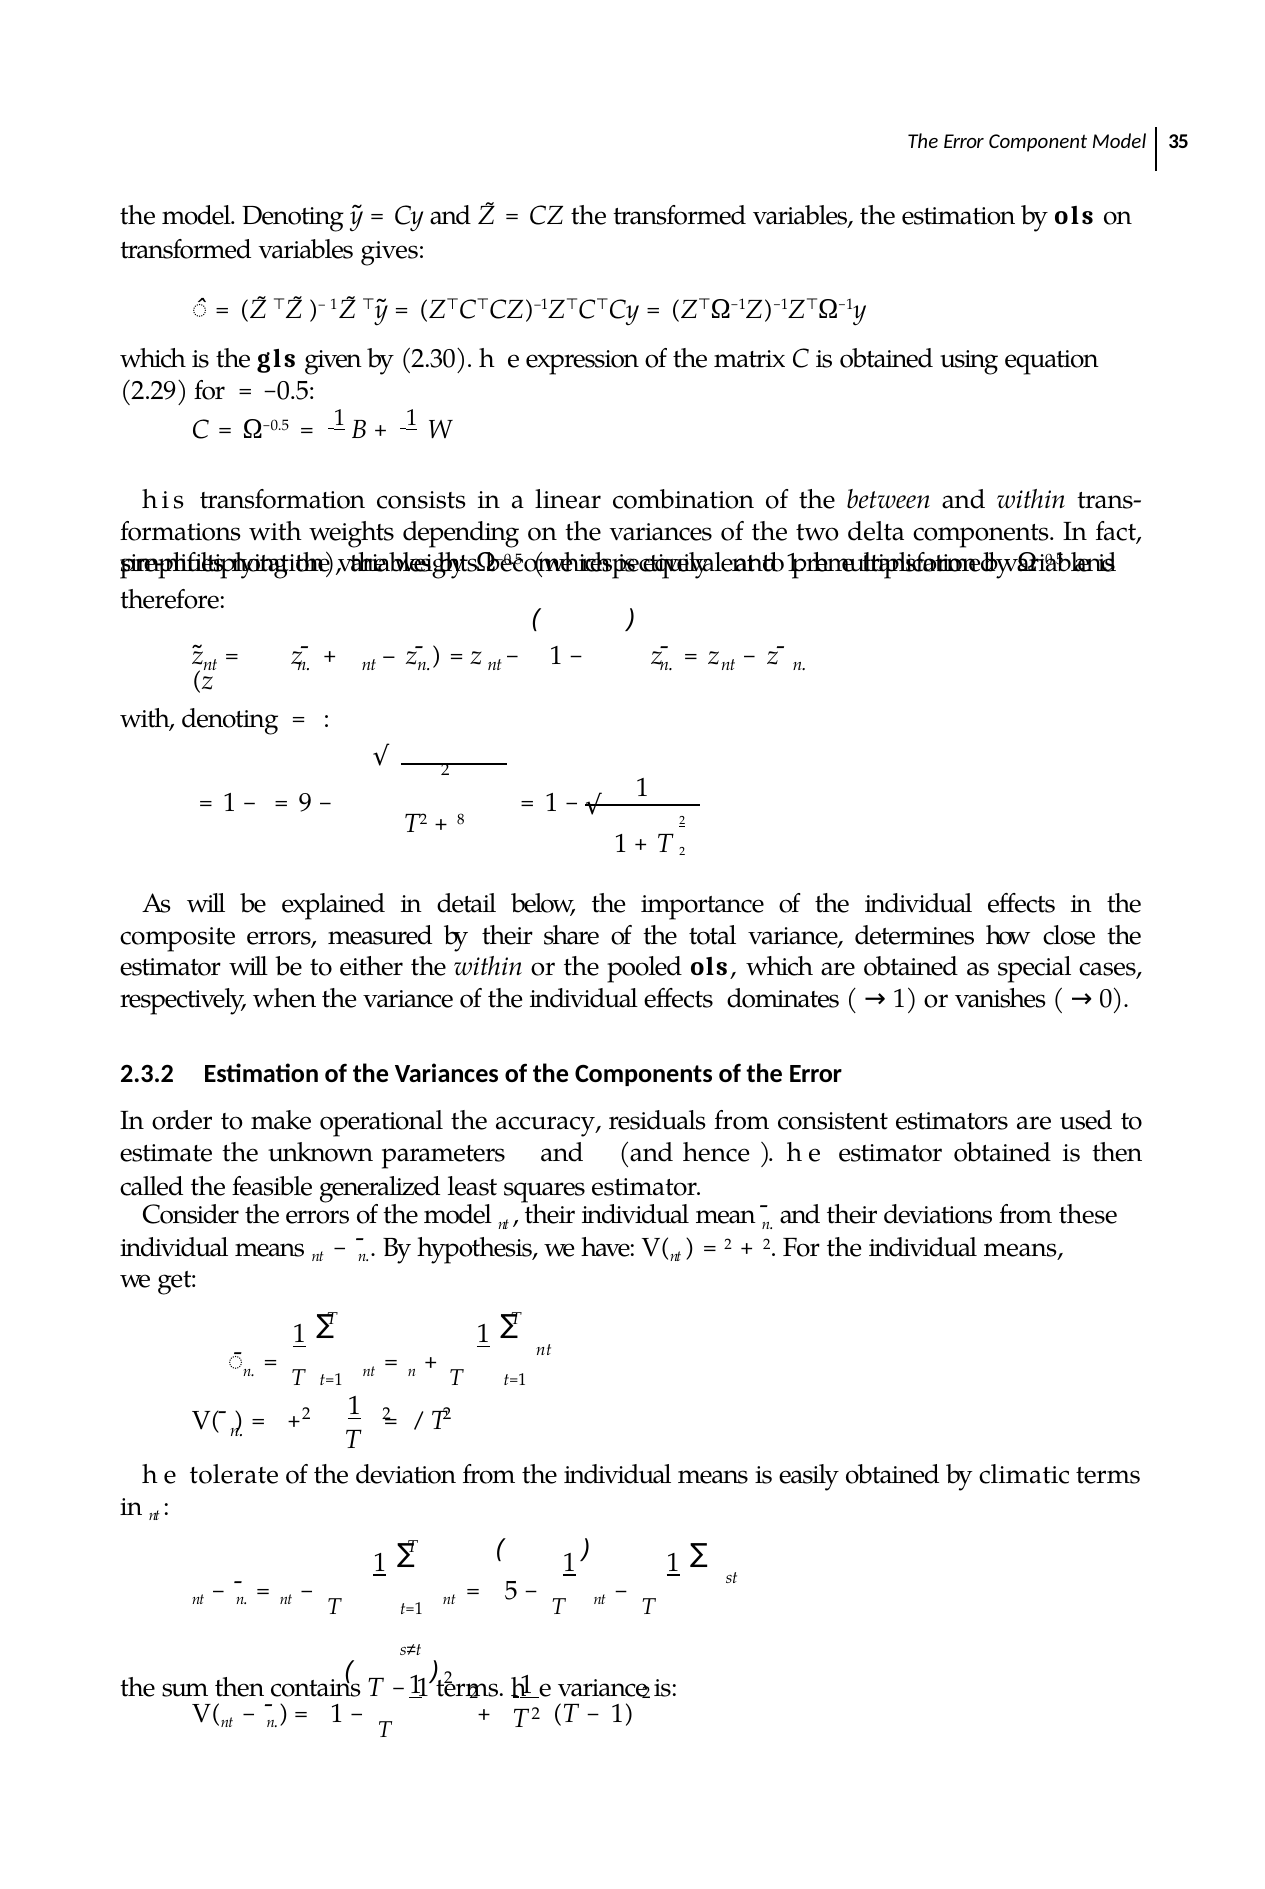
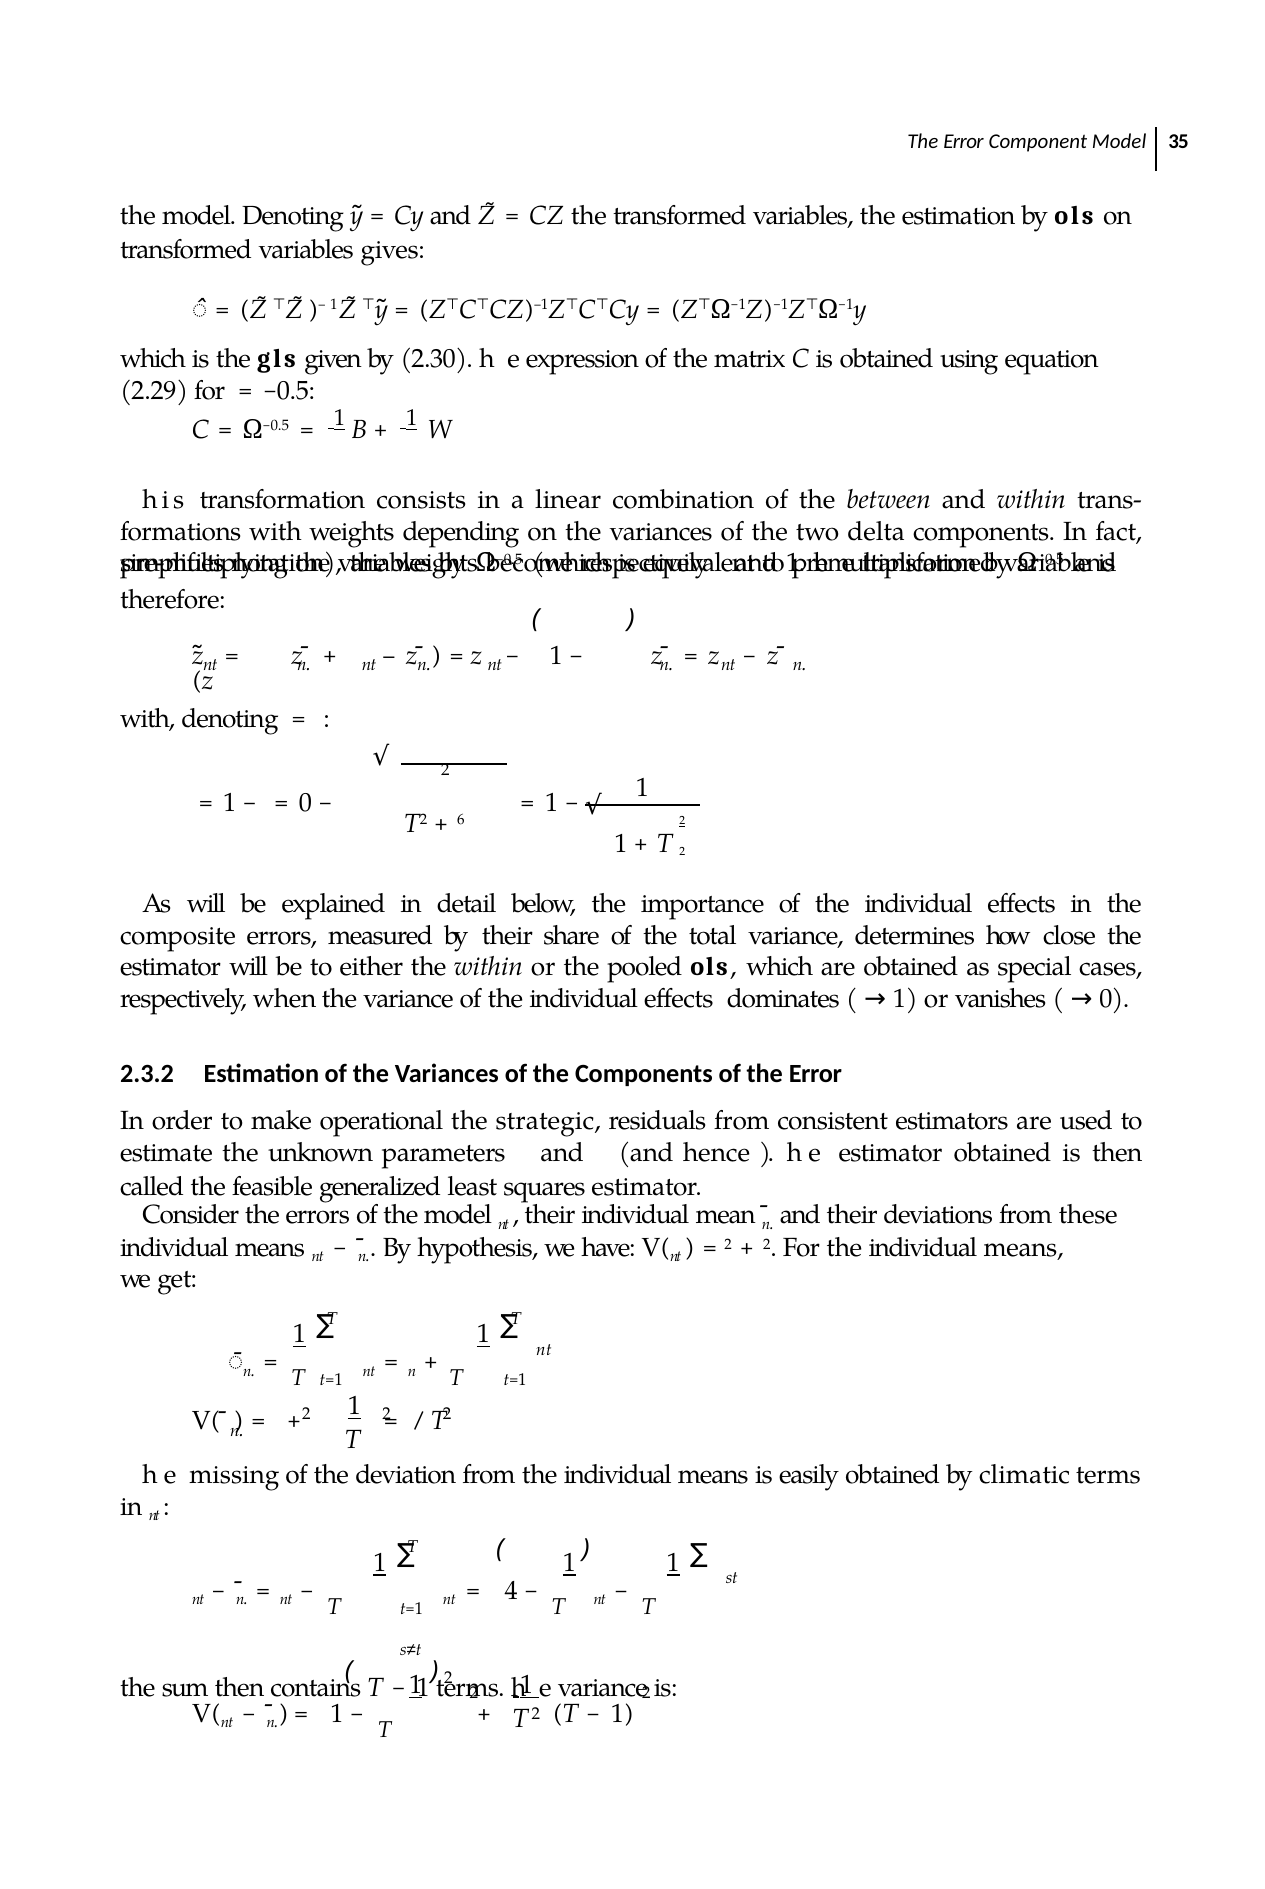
9: 9 -> 0 (305, 803)
8: 8 -> 6 (461, 820)
accuracy: accuracy -> strategic (548, 1121)
tolerate: tolerate -> missing (234, 1475)
5: 5 -> 4 (511, 1591)
